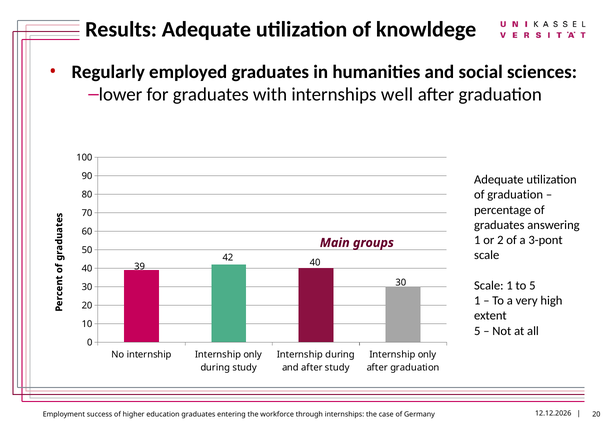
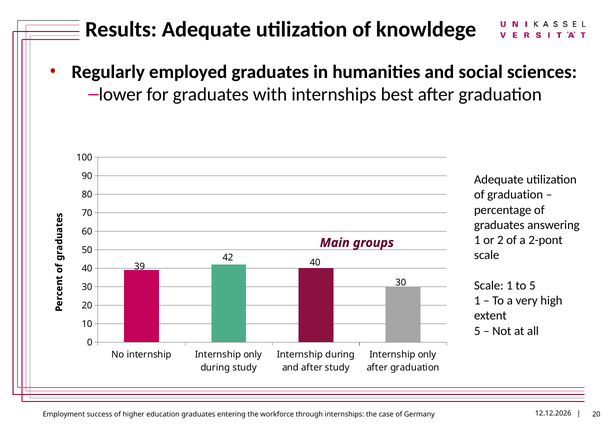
well: well -> best (397, 95)
3-pont: 3-pont -> 2-pont (546, 240)
